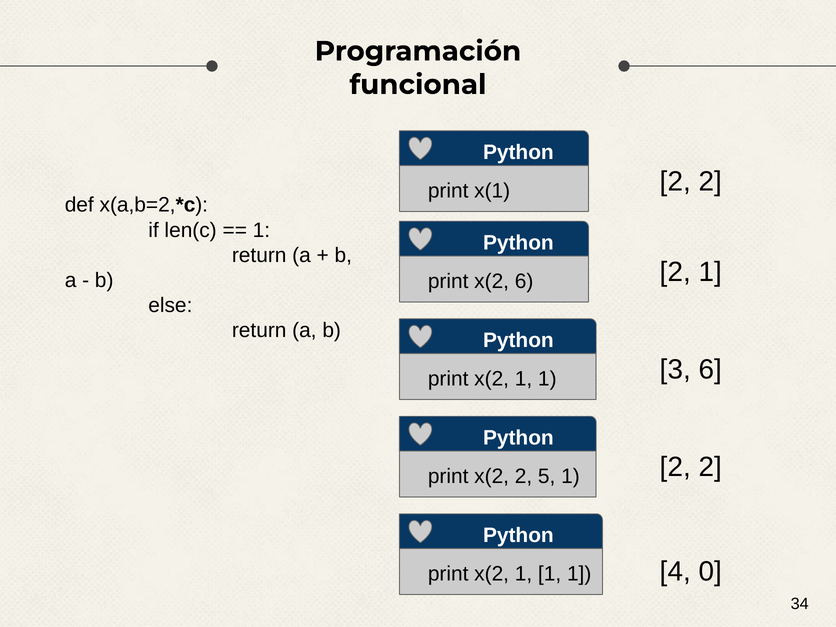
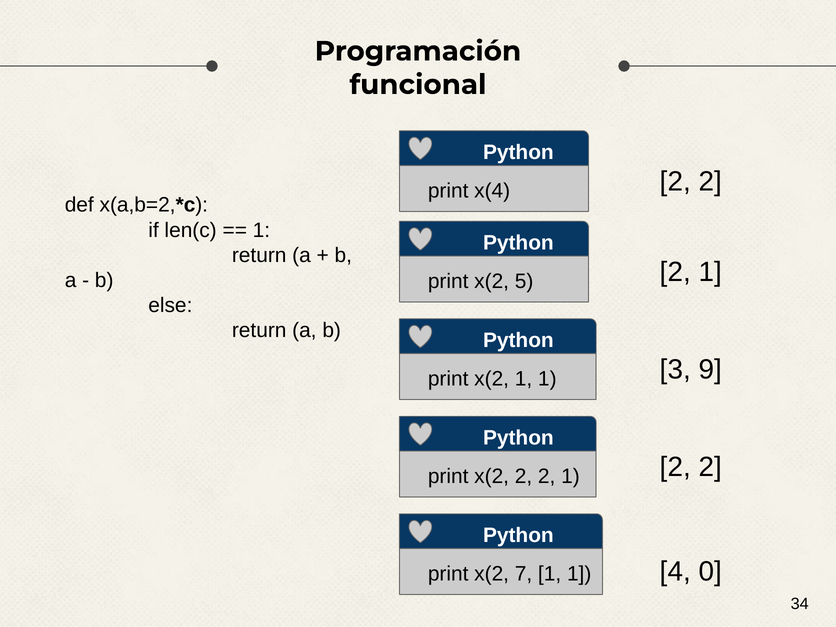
x(1: x(1 -> x(4 (492, 191)
x(2 6: 6 -> 5 (524, 281)
3 6: 6 -> 9 (710, 370)
x(2 2 5: 5 -> 2 (547, 476)
1: 1 -> 7 (524, 574)
